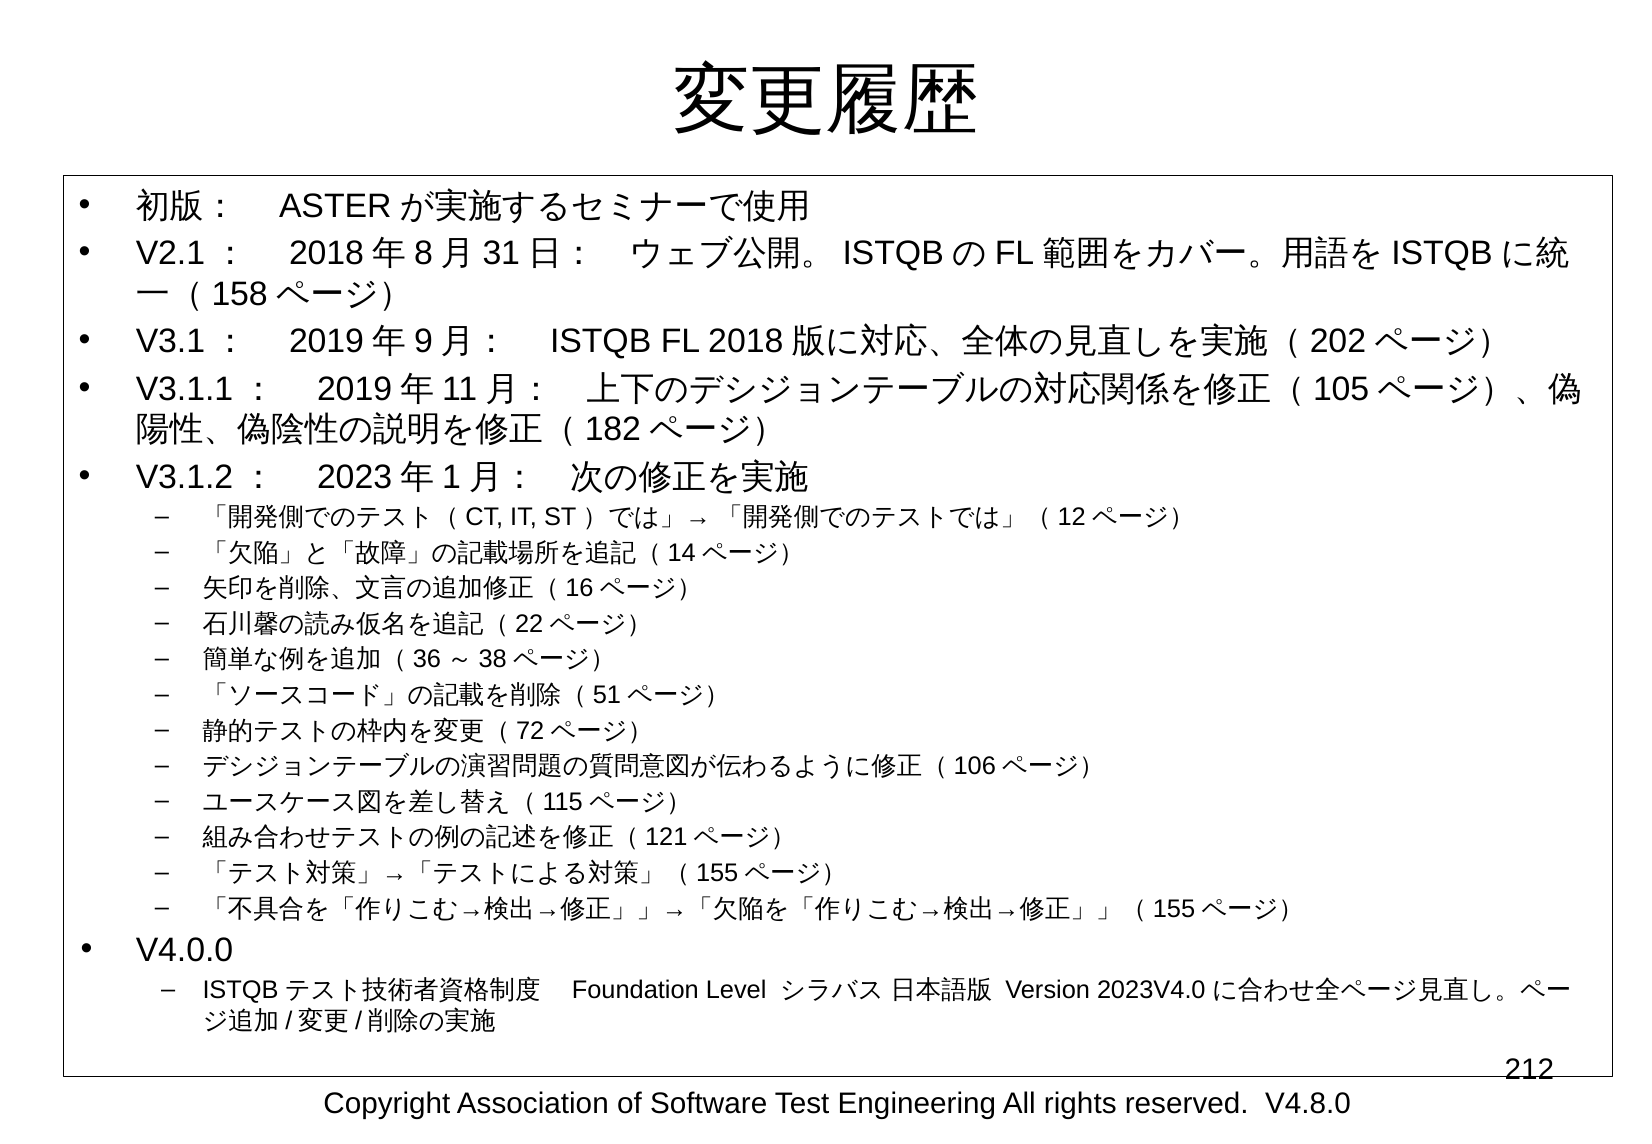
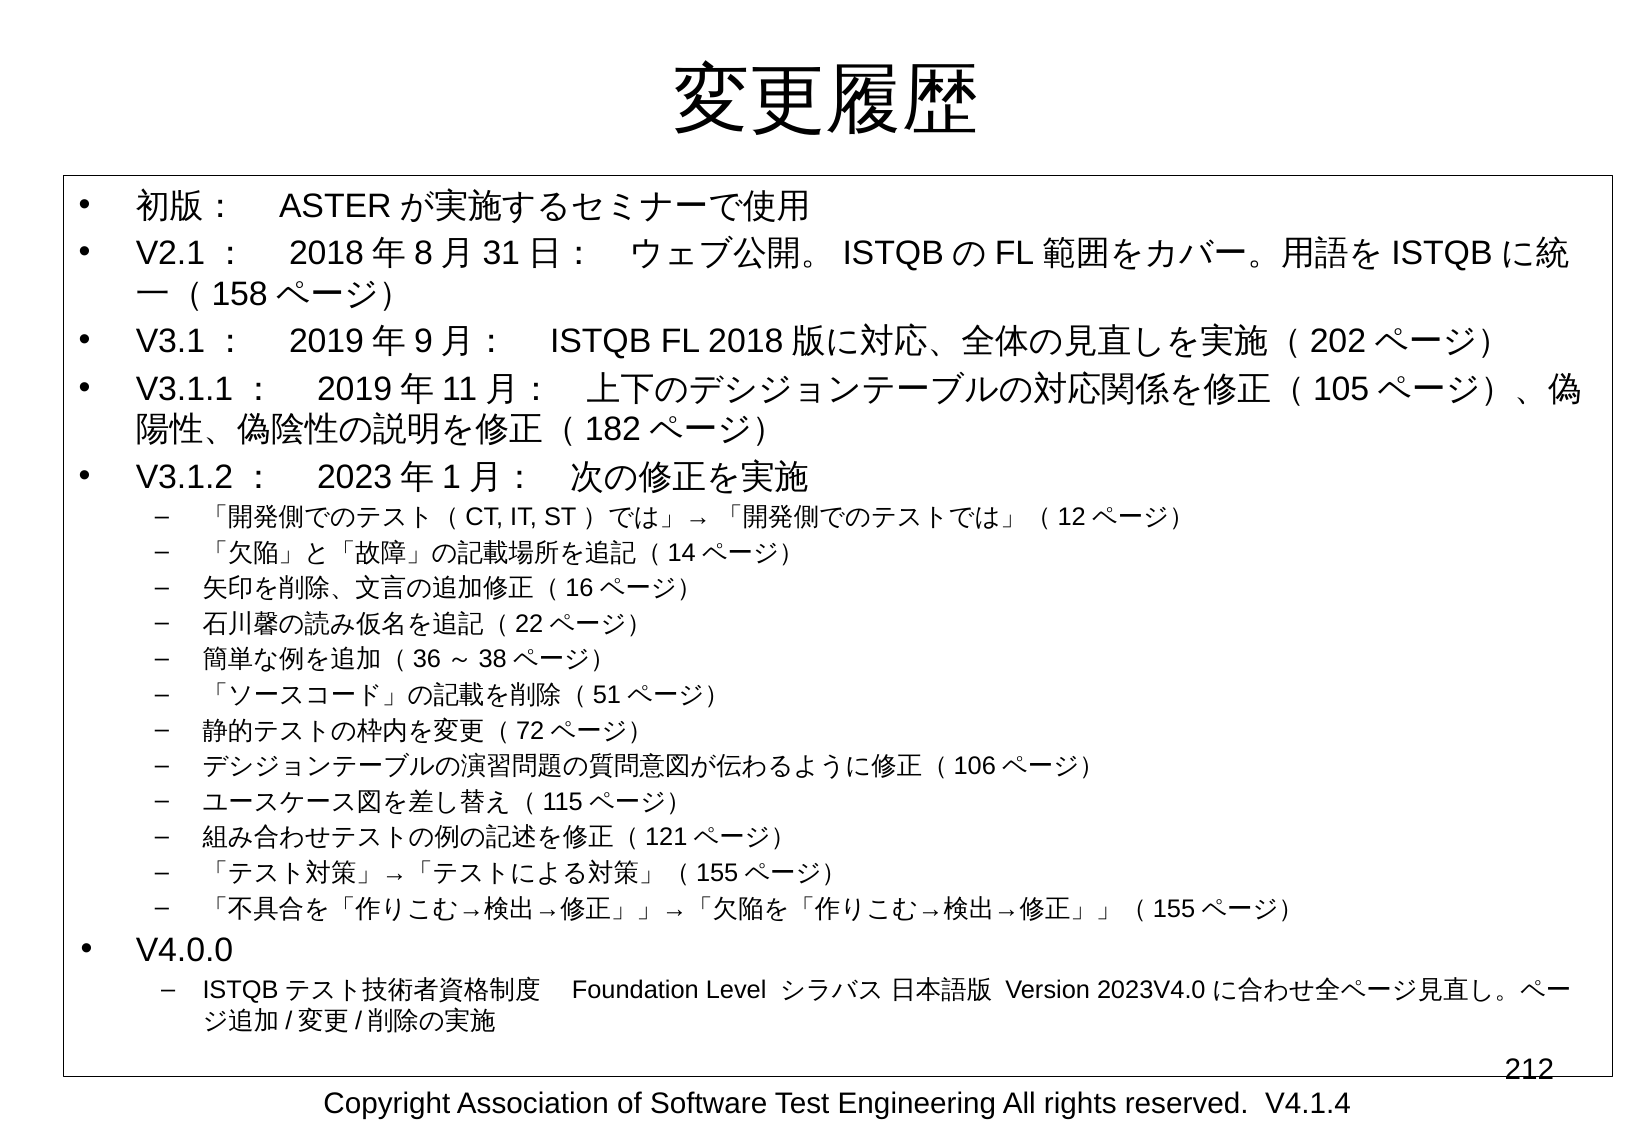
V4.8.0: V4.8.0 -> V4.1.4 (1308, 1104)
